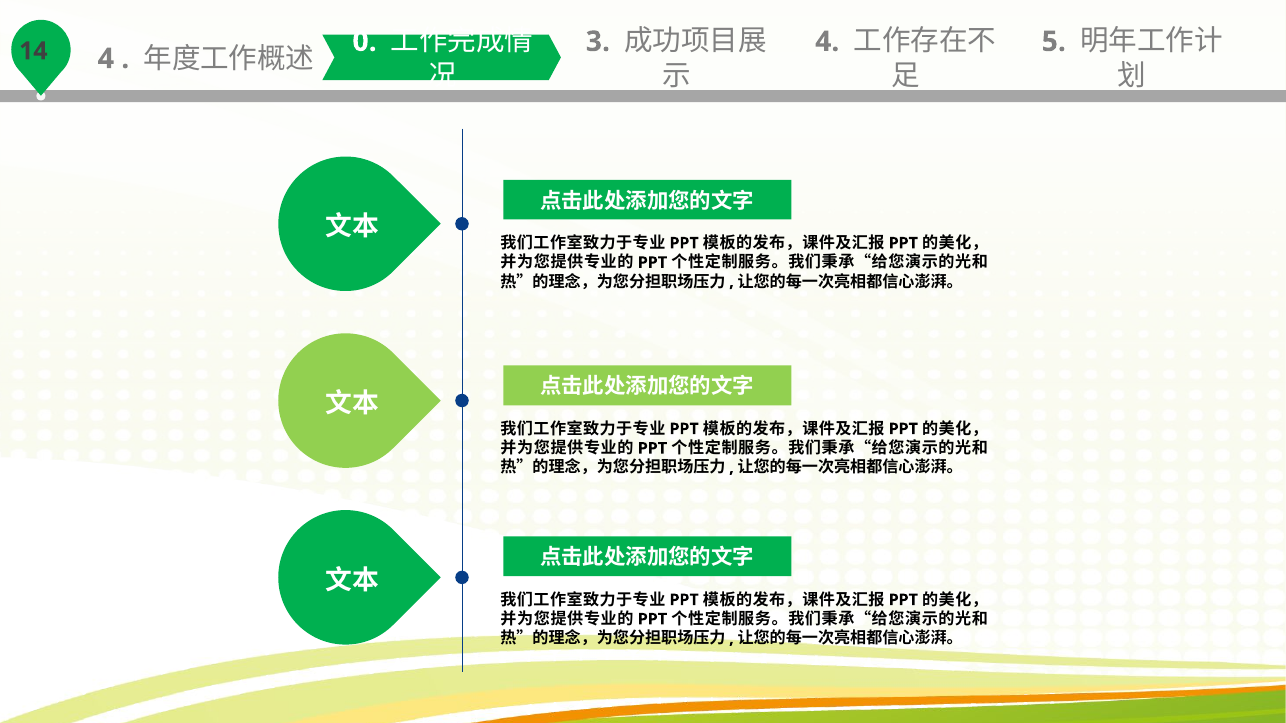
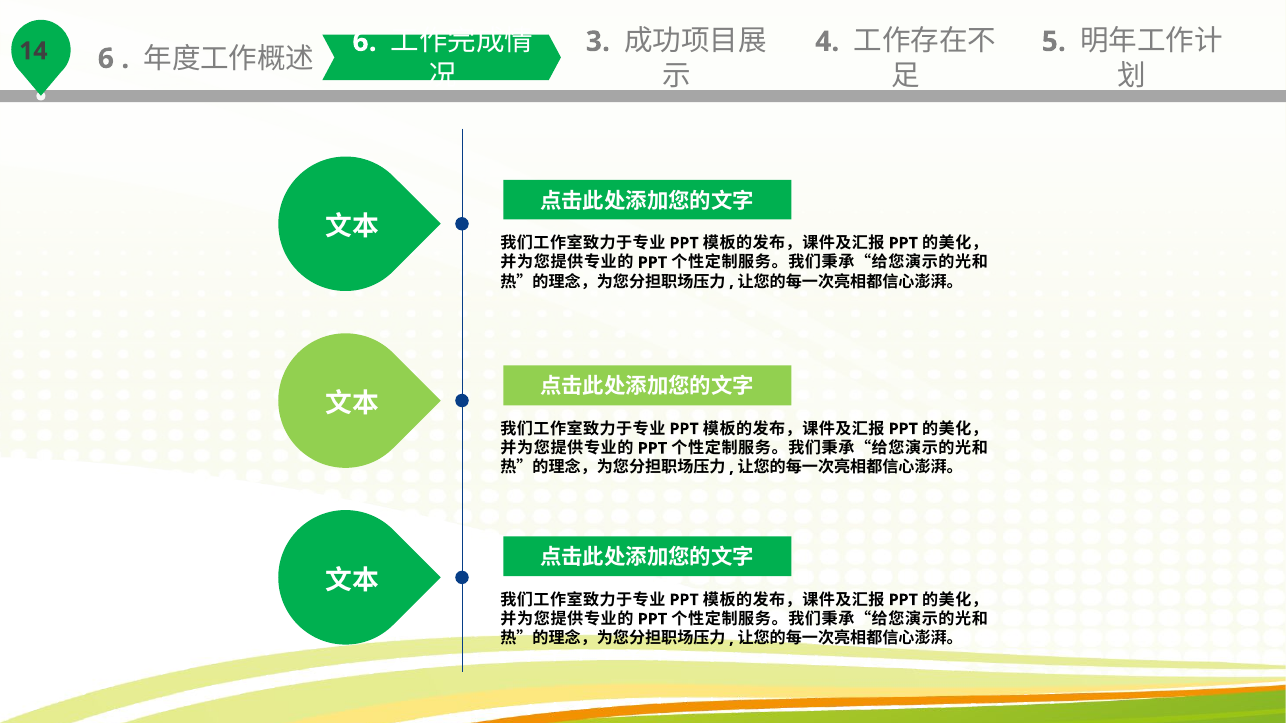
4: 4 -> 6 (106, 59)
0: 0 -> 6 (365, 42)
